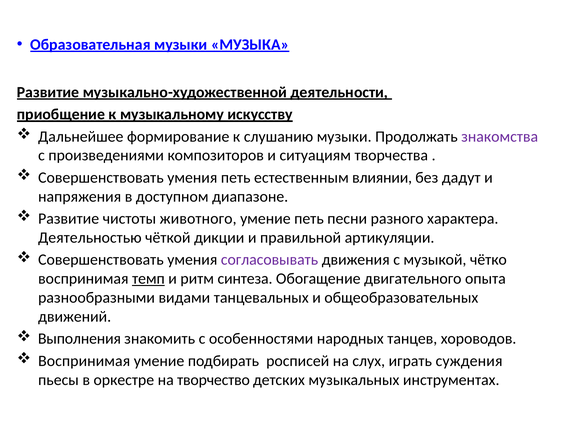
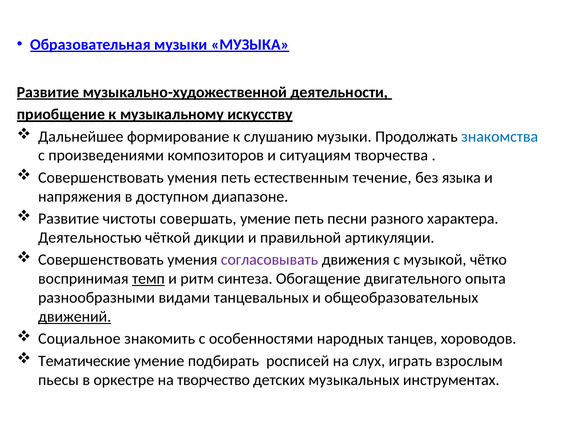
знакомства colour: purple -> blue (500, 136)
влиянии: влиянии -> течение (382, 178)
дадут: дадут -> языка (461, 178)
животного: животного -> совершать (198, 219)
движений underline: none -> present (75, 317)
Выполнения: Выполнения -> Социальное (79, 339)
Воспринимая: Воспринимая -> Тематические (84, 361)
суждения: суждения -> взрослым (469, 361)
